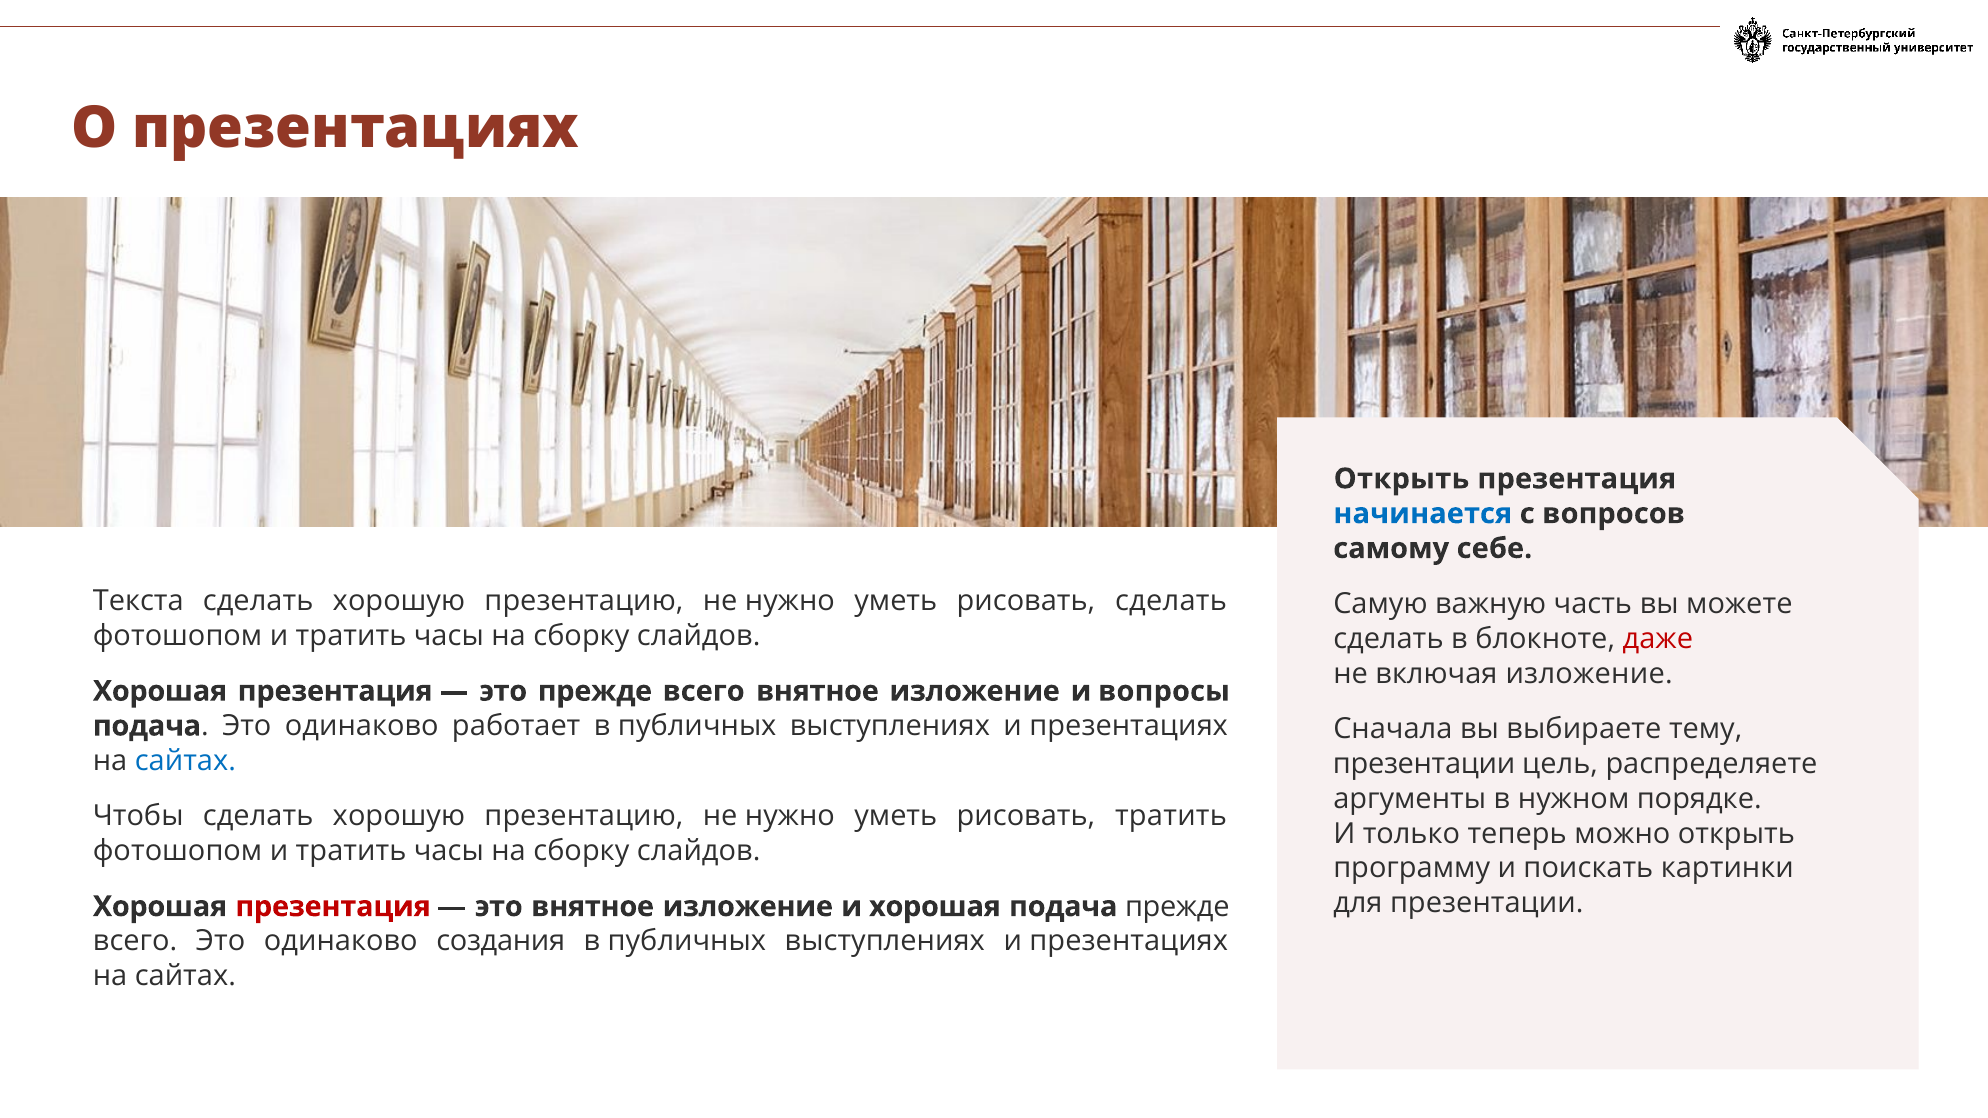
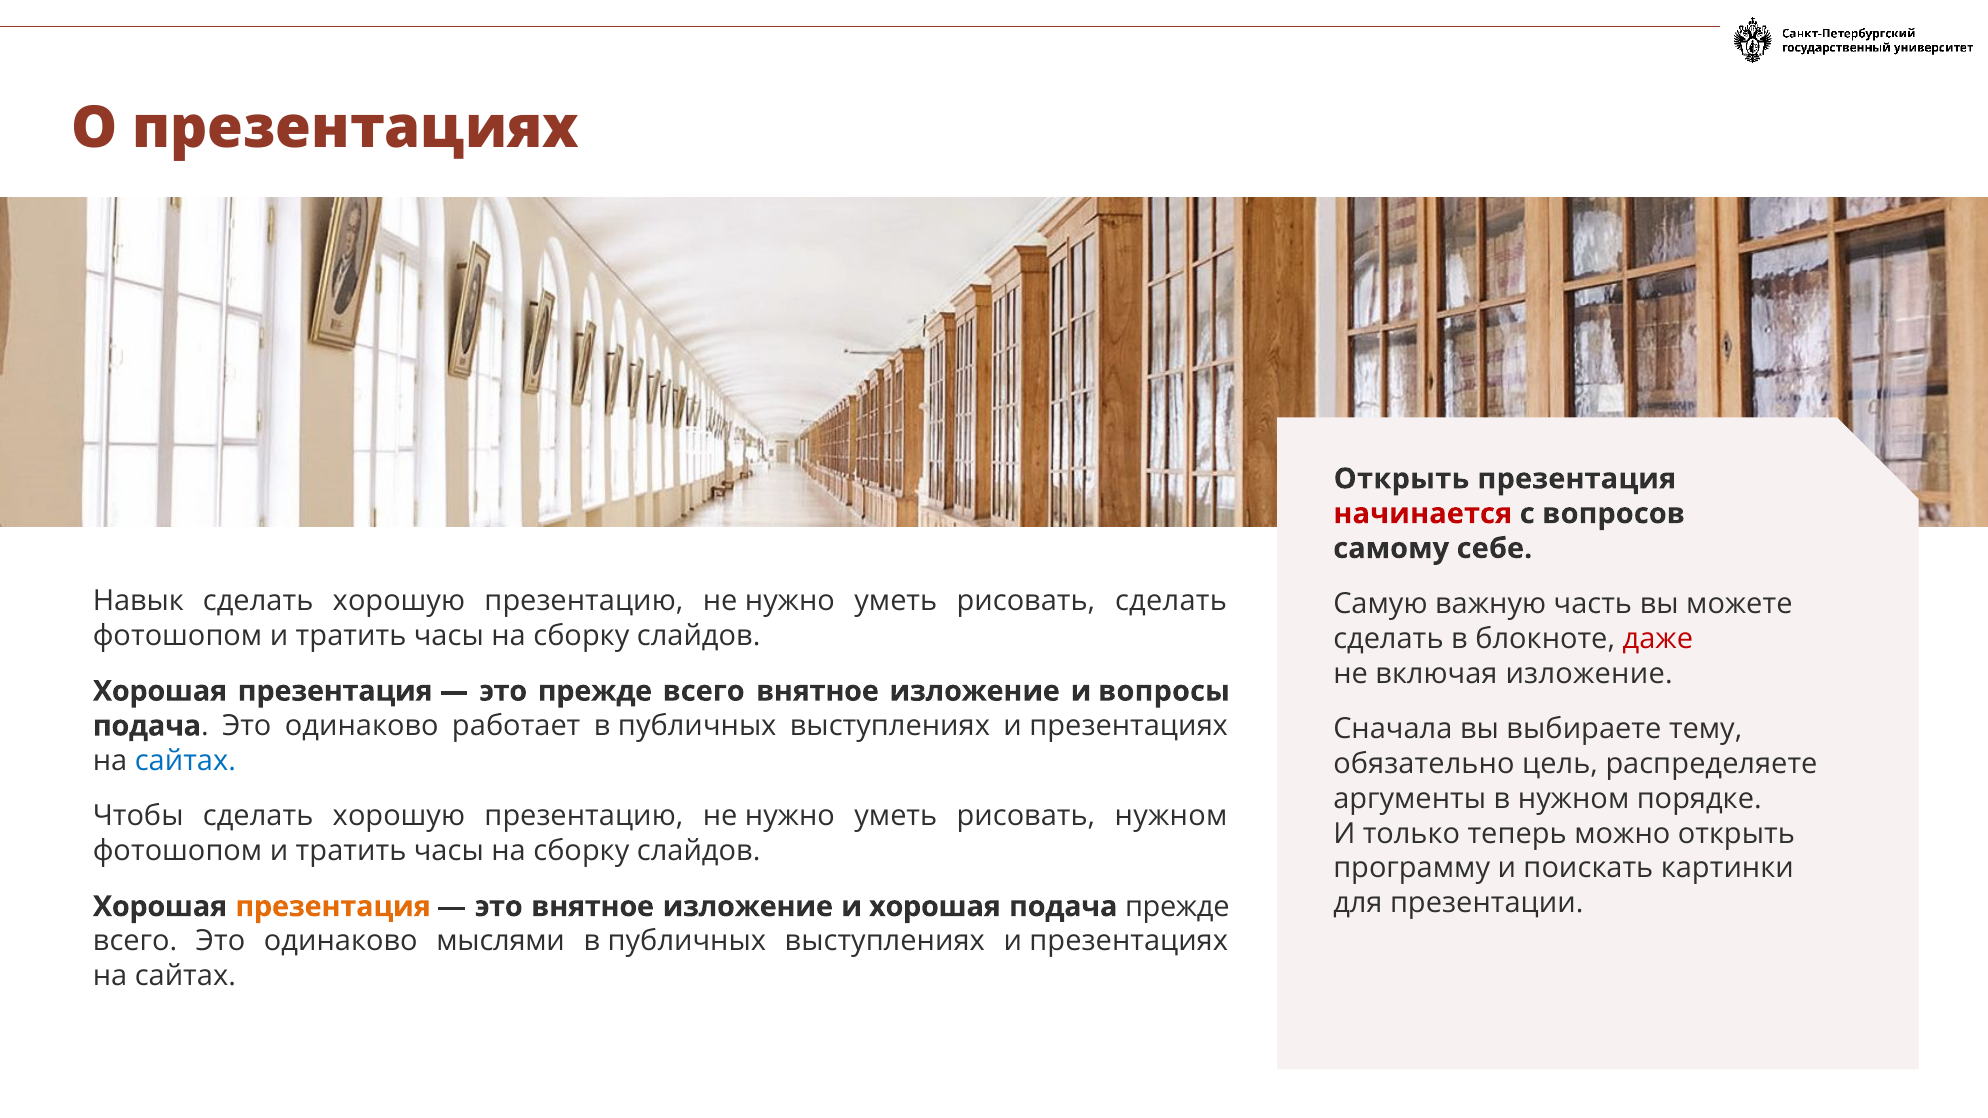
начинается colour: blue -> red (1423, 514)
Текста: Текста -> Навык (138, 601)
презентации: презентации -> обязательно (1424, 764)
рисовать тратить: тратить -> нужном (1171, 816)
презентация colour: red -> orange (333, 907)
создания: создания -> мыслями (501, 942)
